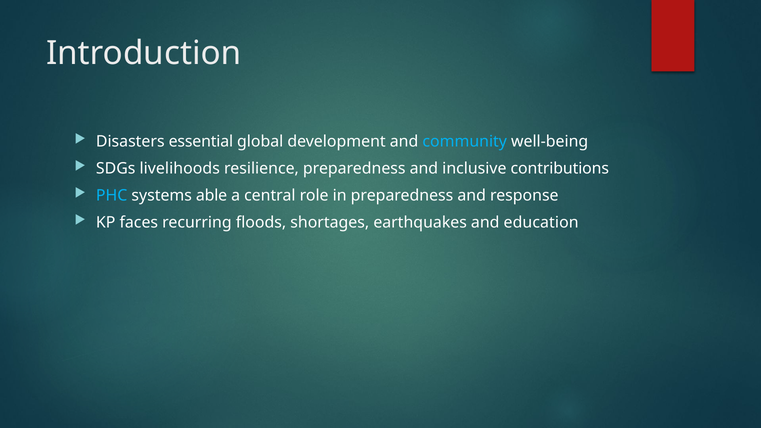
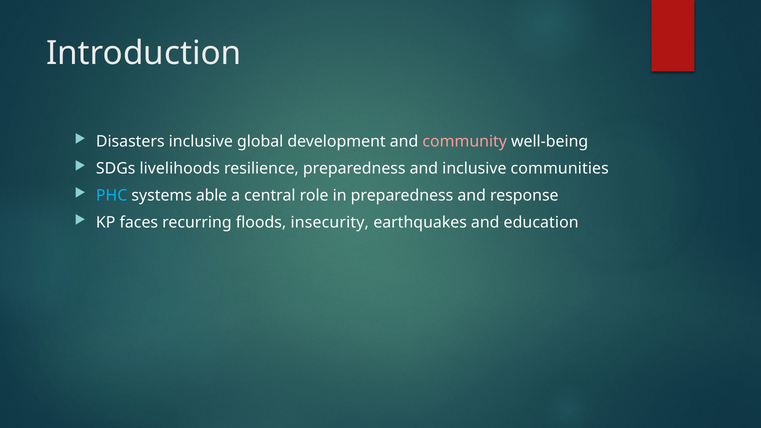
Disasters essential: essential -> inclusive (201, 142)
community colour: light blue -> pink (465, 142)
contributions: contributions -> communities (560, 169)
shortages: shortages -> insecurity (330, 223)
